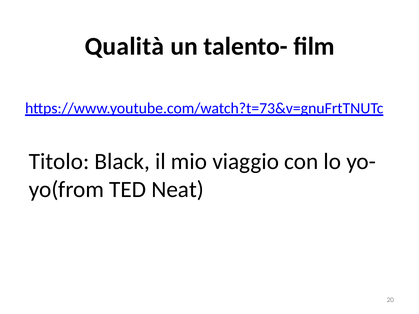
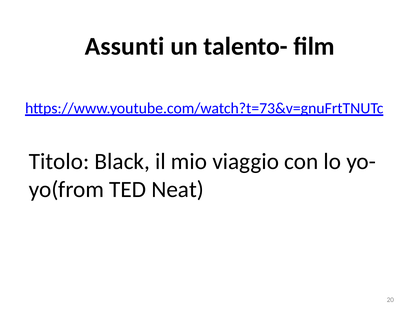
Qualità: Qualità -> Assunti (125, 47)
